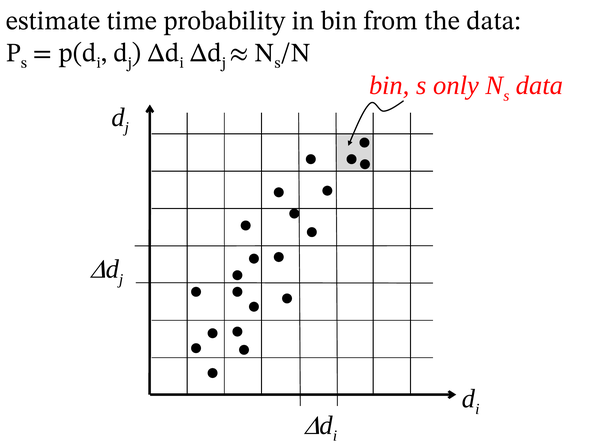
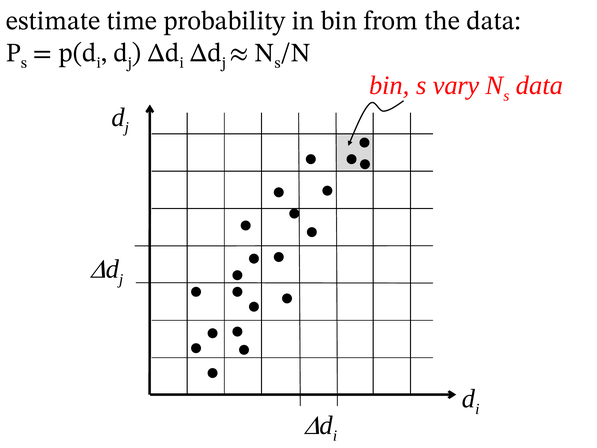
only: only -> vary (456, 85)
